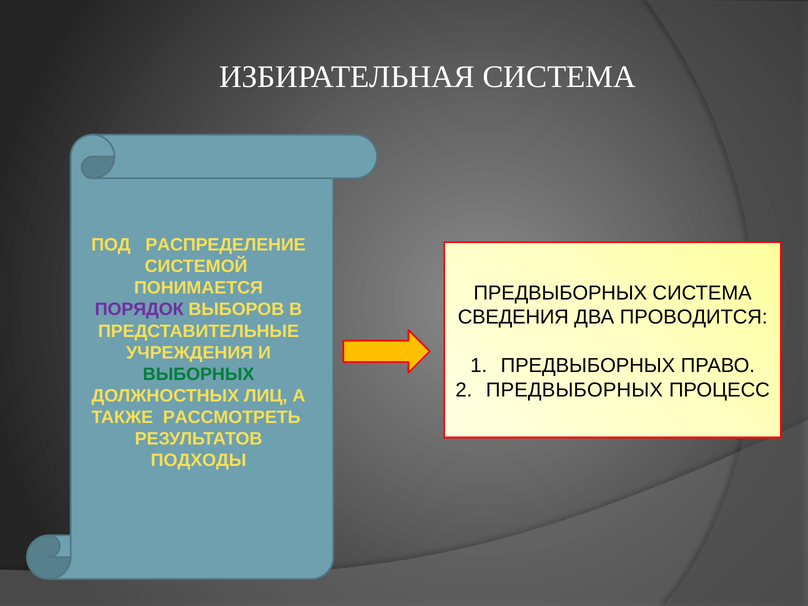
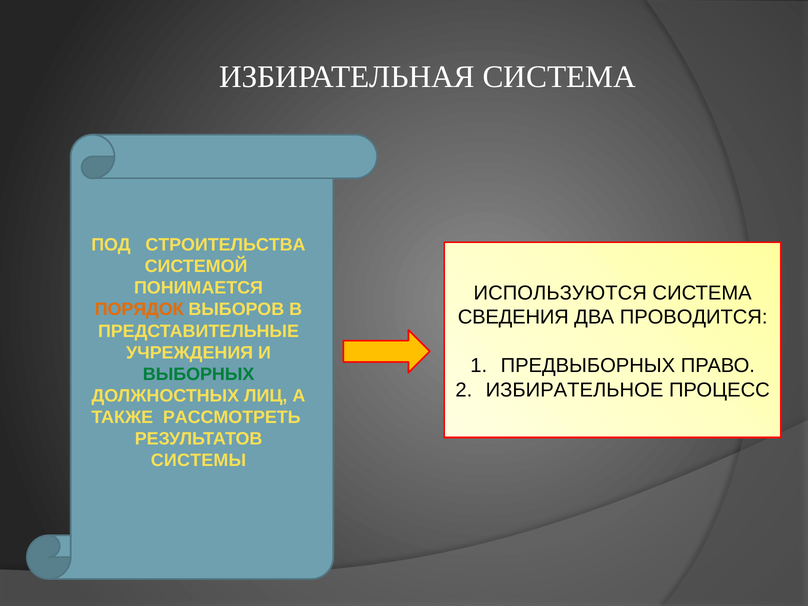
РАСПРЕДЕЛЕНИЕ: РАСПРЕДЕЛЕНИЕ -> СТРОИТЕЛЬСТВА (225, 245)
ПРЕДВЫБОРНЫХ: ПРЕДВЫБОРНЫХ -> ИСПОЛЬЗУЮТСЯ (560, 293)
ПОРЯДОК colour: purple -> orange (139, 310)
ПРЕДВЫБОРНЫХ: ПРЕДВЫБОРНЫХ -> ИЗБИРАТЕЛЬНОЕ (575, 390)
ПОДХОДЫ: ПОДХОДЫ -> СИСТЕМЫ (198, 460)
